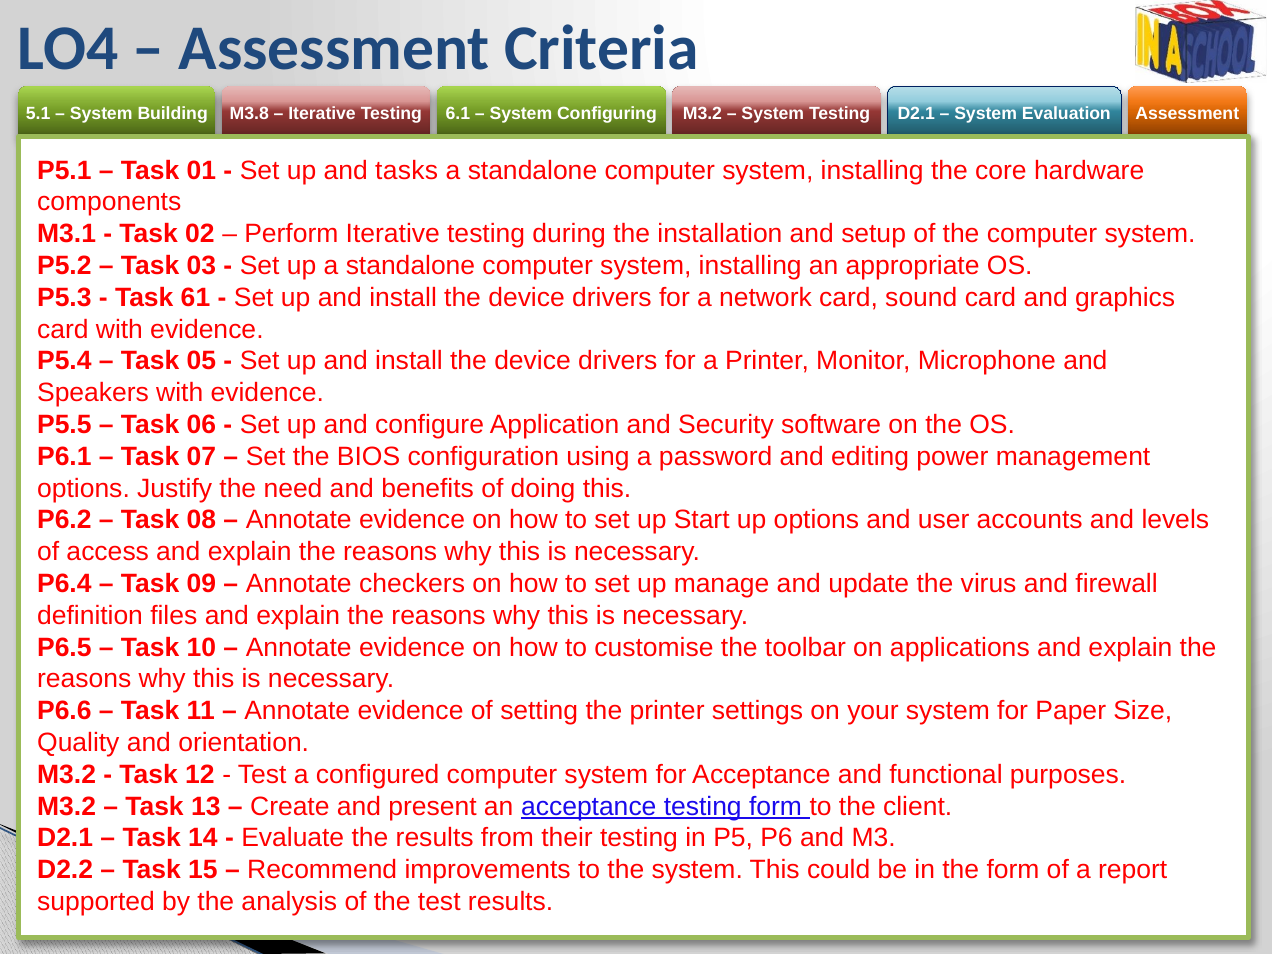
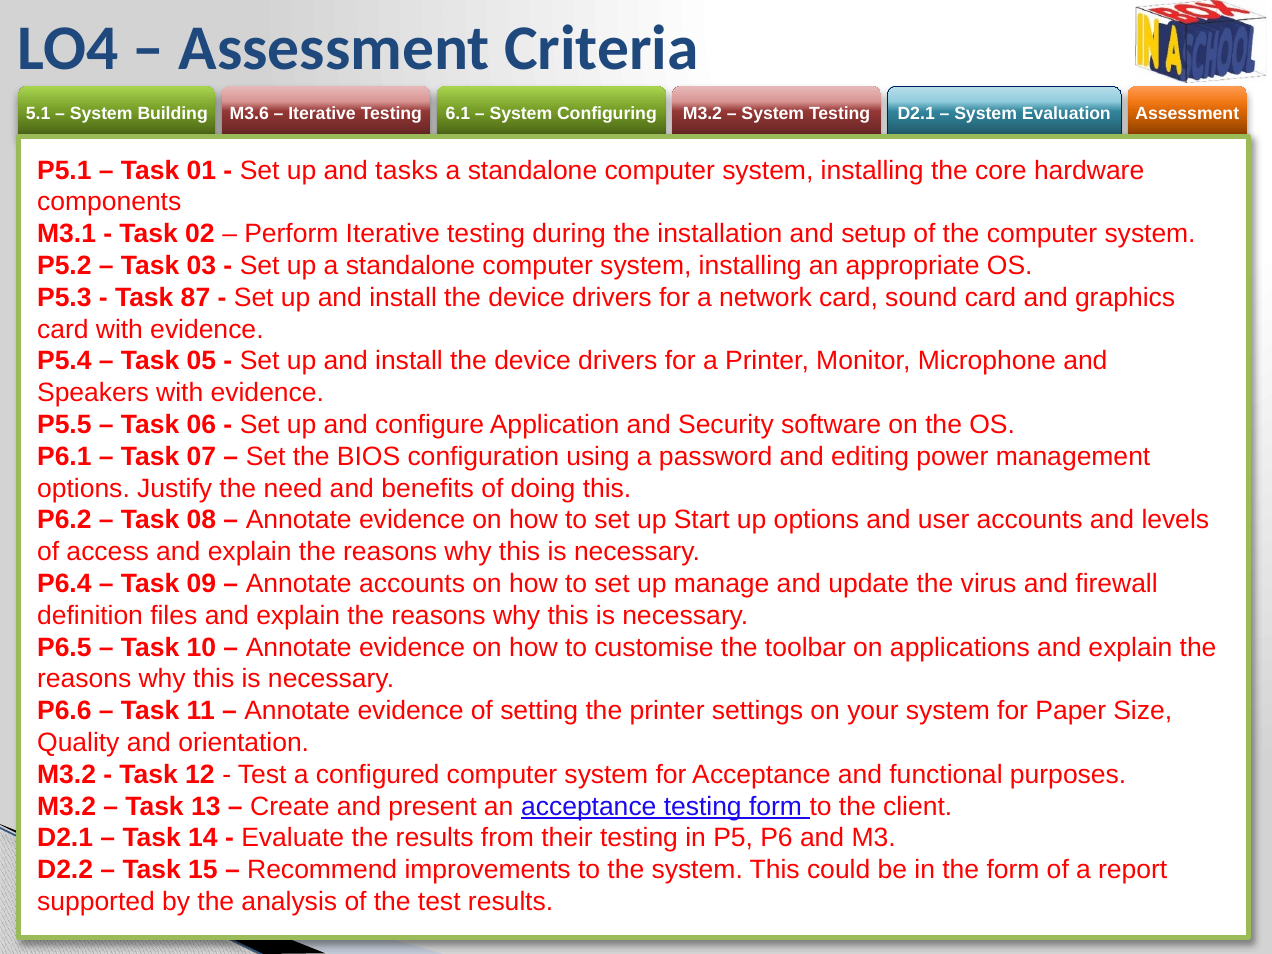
M3.8: M3.8 -> M3.6 (249, 114)
61: 61 -> 87 (195, 298)
Annotate checkers: checkers -> accounts (412, 584)
